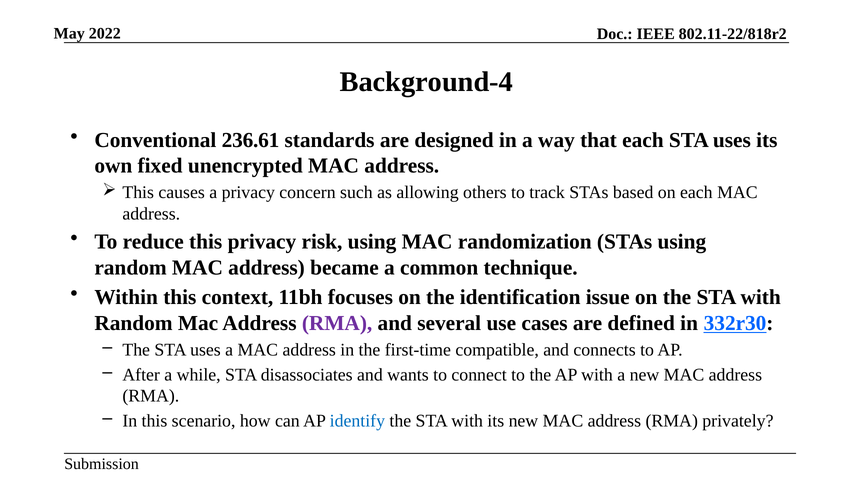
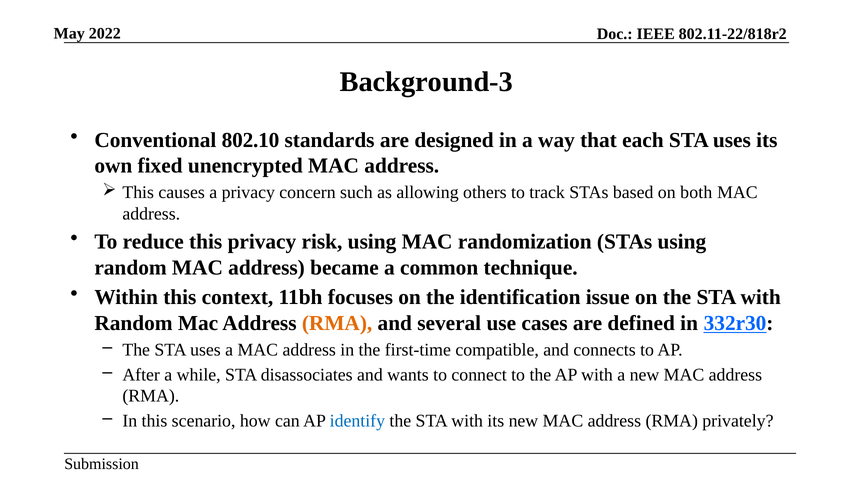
Background-4: Background-4 -> Background-3 (426, 82)
236.61: 236.61 -> 802.10 (251, 140)
on each: each -> both (696, 193)
RMA colour: purple -> orange (337, 323)
